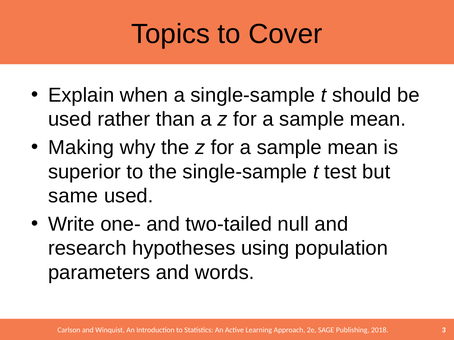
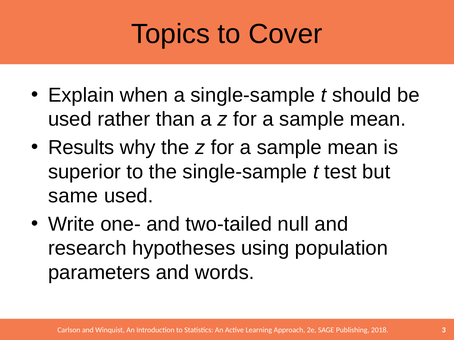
Making: Making -> Results (81, 148)
